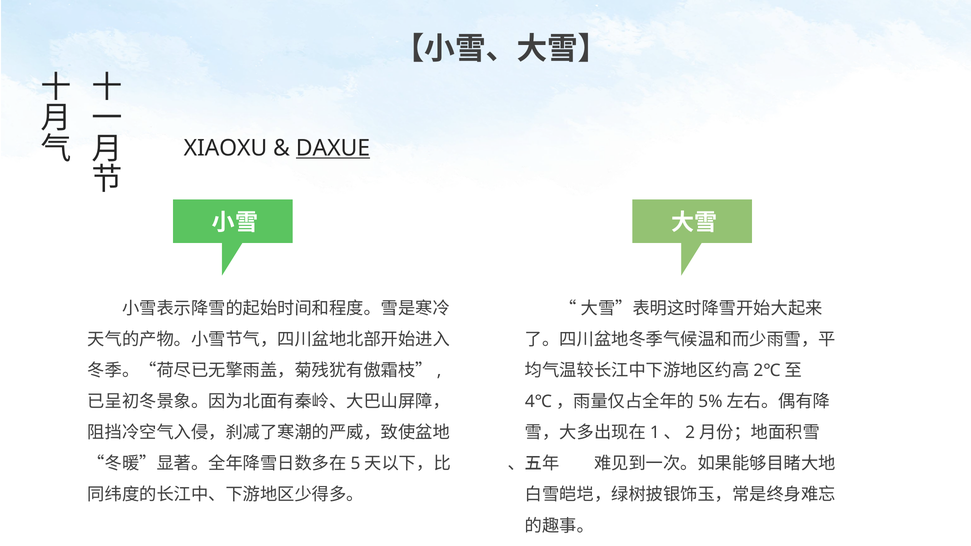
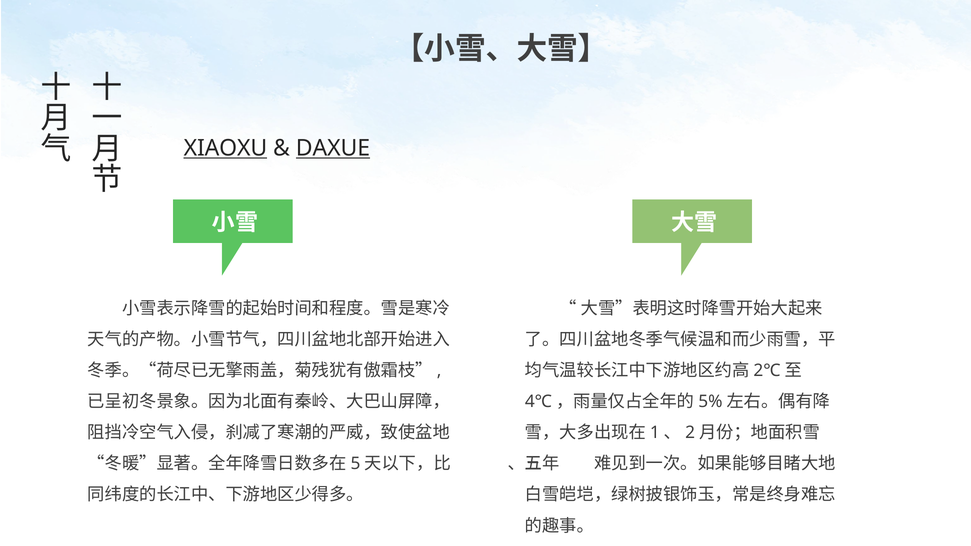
XIAOXU underline: none -> present (225, 148)
